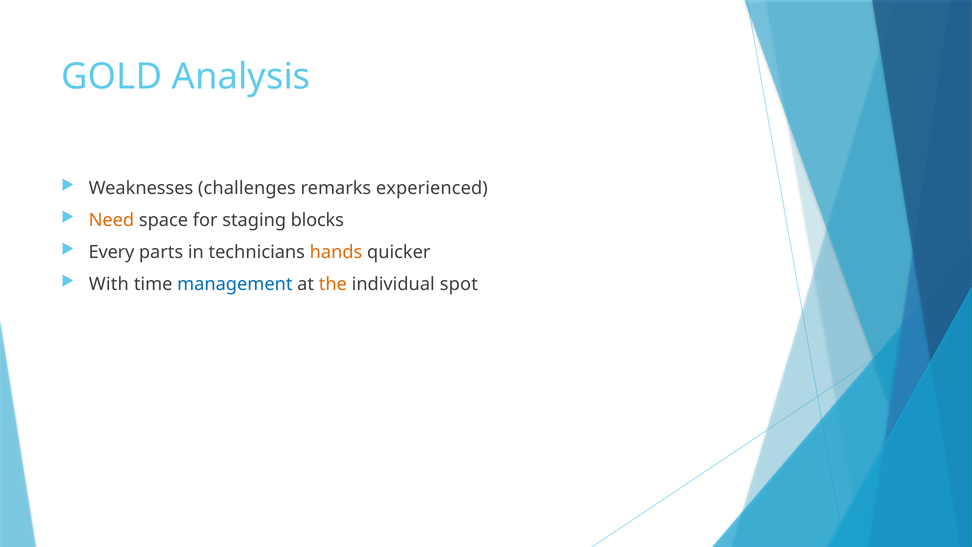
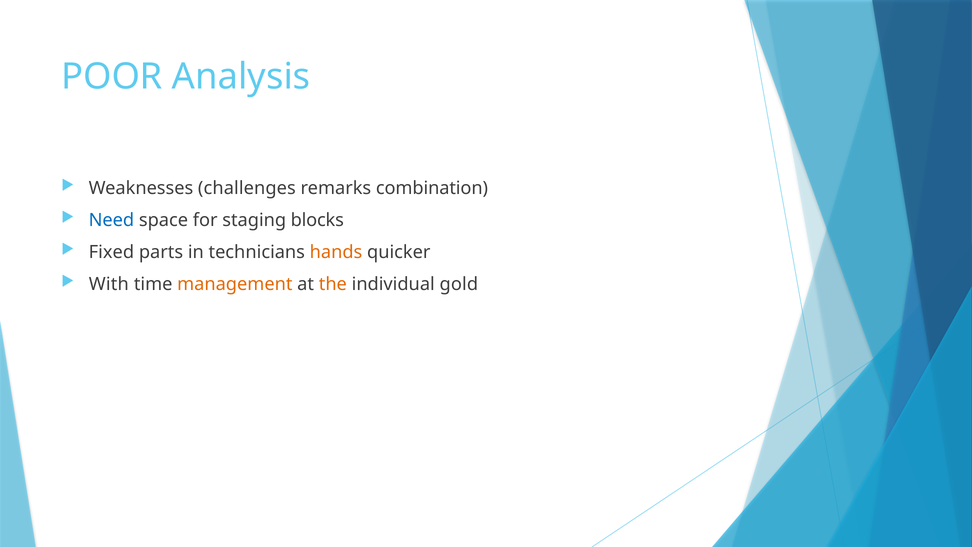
GOLD: GOLD -> POOR (112, 77)
experienced: experienced -> combination (432, 188)
Need colour: orange -> blue (111, 220)
Every: Every -> Fixed (111, 252)
management colour: blue -> orange (235, 284)
spot: spot -> gold (459, 284)
